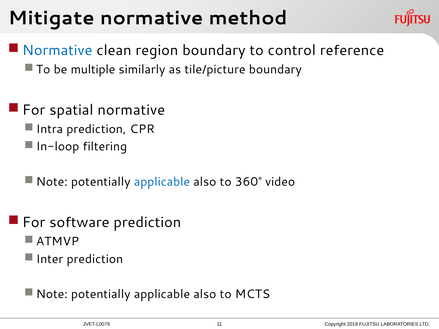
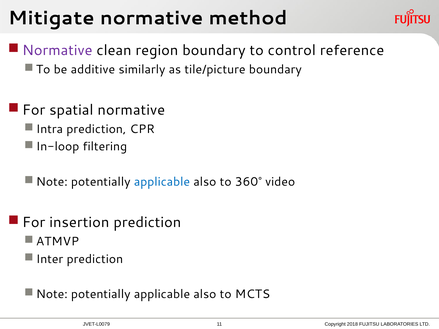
Normative colour: blue -> purple (57, 50)
multiple: multiple -> additive (93, 69)
software: software -> insertion (79, 222)
